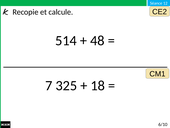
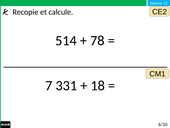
48: 48 -> 78 (97, 40)
325: 325 -> 331 (66, 85)
